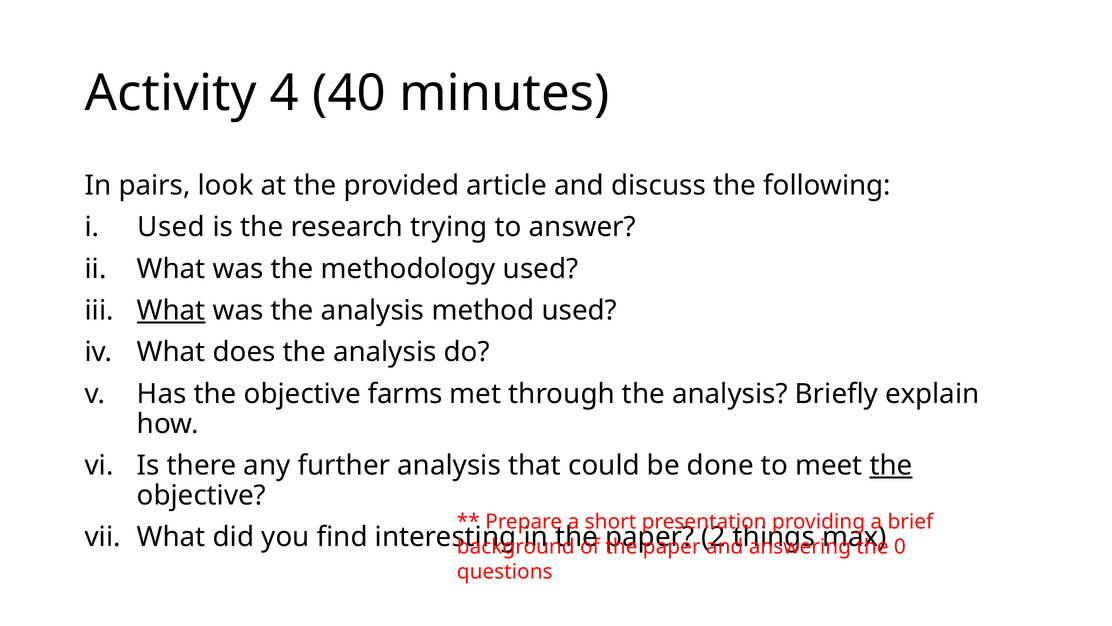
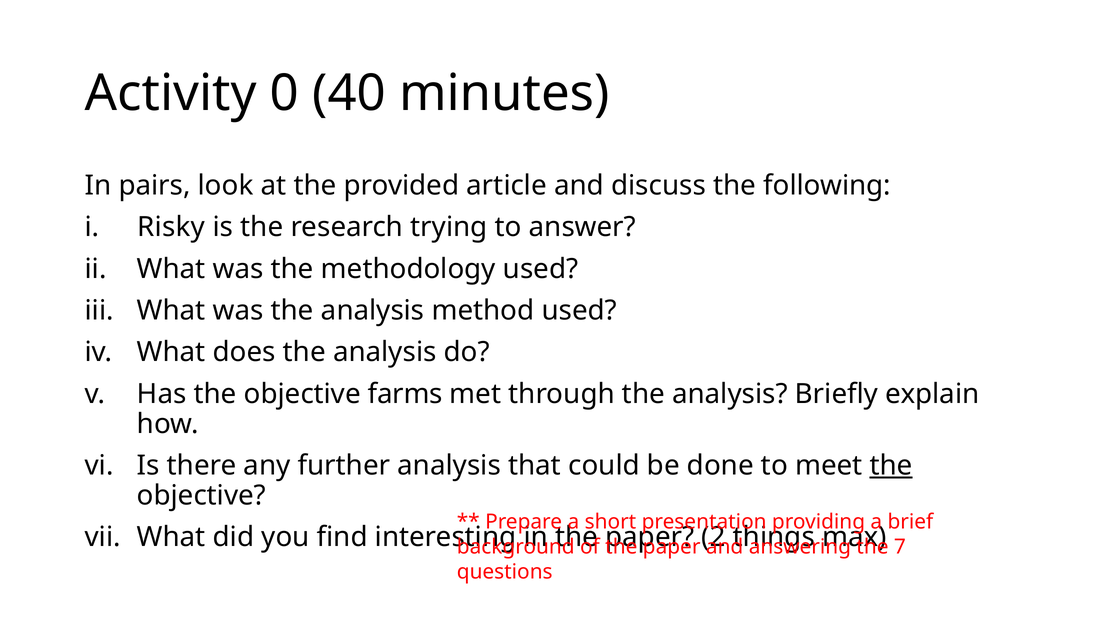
4: 4 -> 0 (285, 93)
Used: Used -> Risky (171, 227)
What underline: present -> none (171, 310)
0: 0 -> 7 (900, 547)
